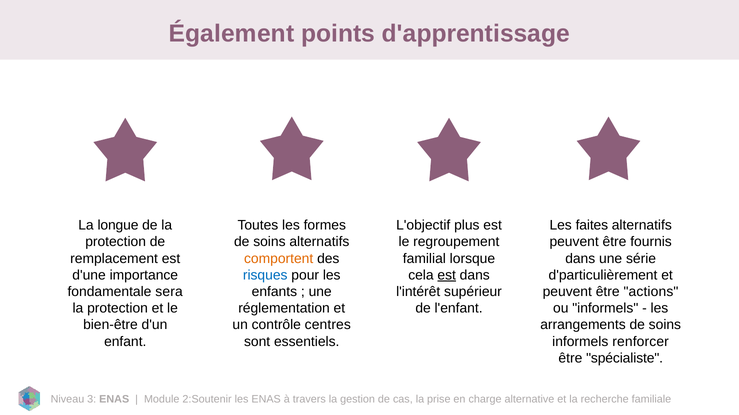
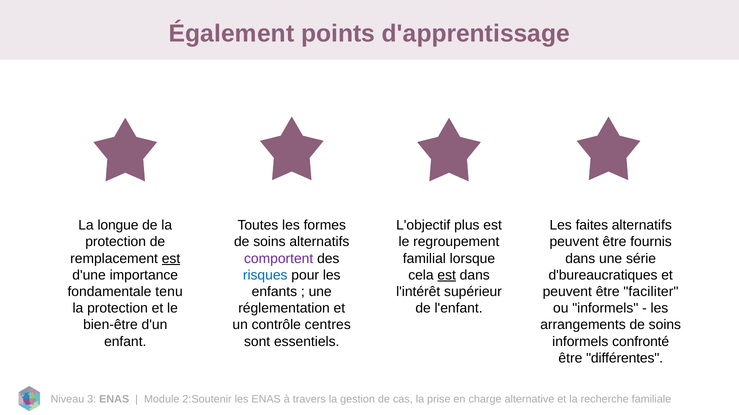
est underline: none -> present (171, 259)
comportent colour: orange -> purple (279, 259)
d'particulièrement: d'particulièrement -> d'bureaucratiques (603, 276)
sera: sera -> tenu (169, 292)
actions: actions -> faciliter (651, 292)
renforcer: renforcer -> confronté (641, 342)
spécialiste: spécialiste -> différentes (625, 359)
